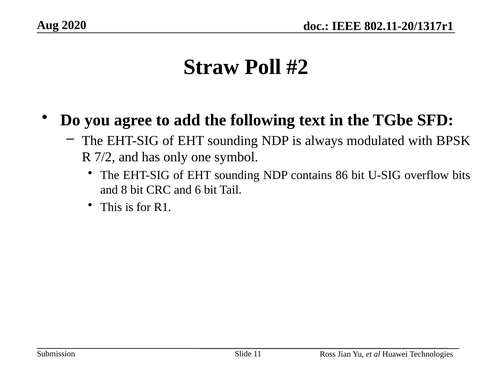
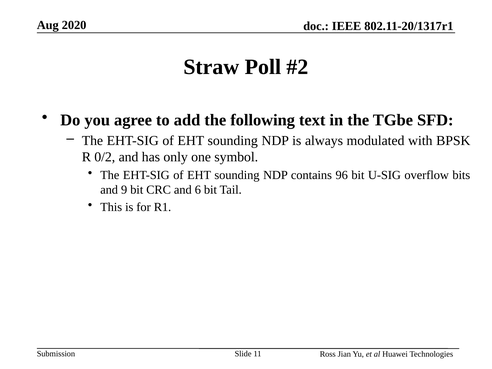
7/2: 7/2 -> 0/2 (105, 157)
86: 86 -> 96 (342, 175)
8: 8 -> 9 (124, 190)
